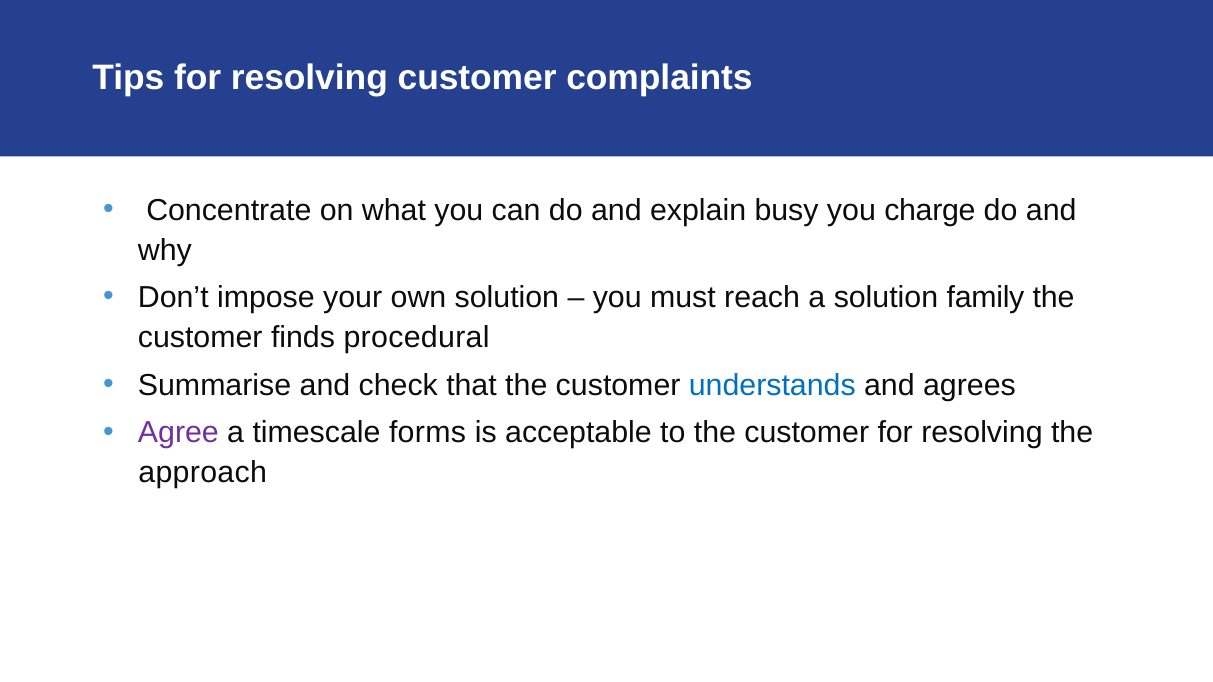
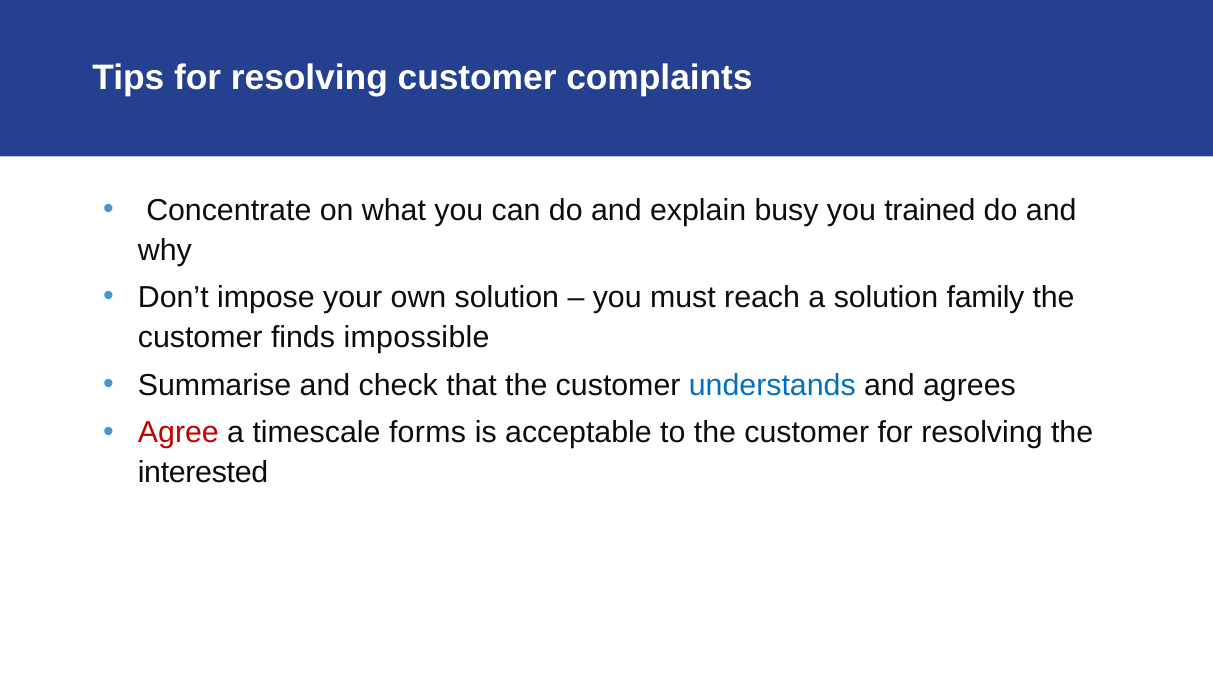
charge: charge -> trained (930, 210)
procedural: procedural -> impossible (417, 338)
Agree colour: purple -> red (178, 433)
approach: approach -> interested (203, 473)
